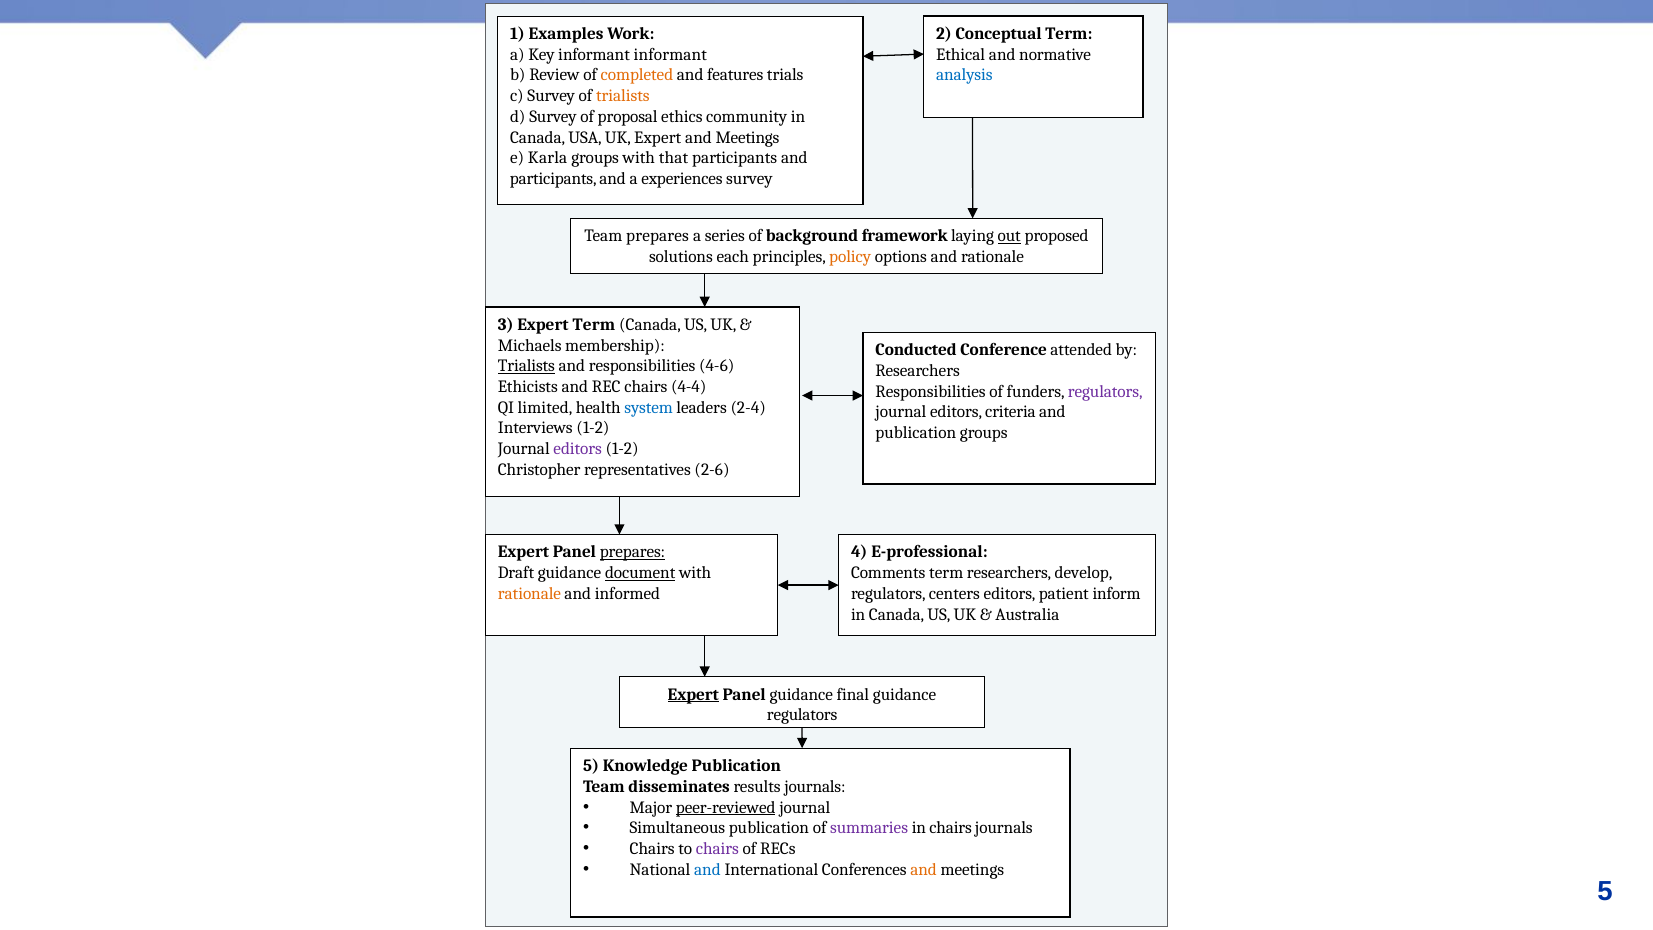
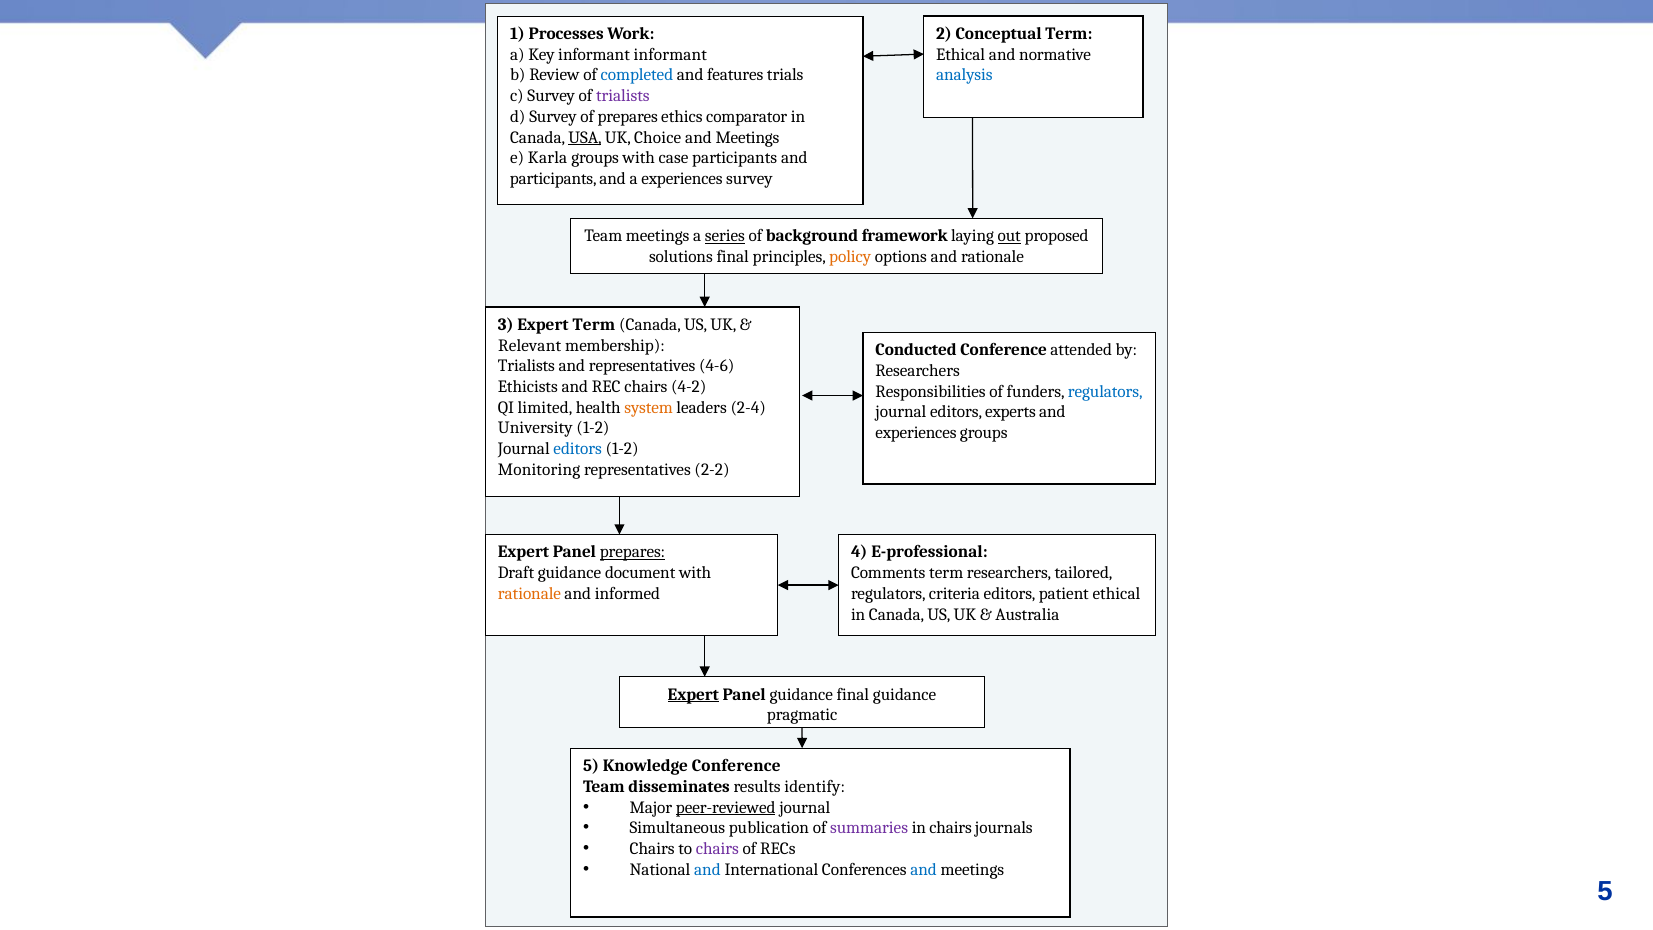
Examples: Examples -> Processes (566, 34)
completed colour: orange -> blue (637, 75)
trialists colour: orange -> purple (623, 96)
of proposal: proposal -> prepares (628, 117)
community: community -> comparator (747, 117)
USA underline: none -> present (585, 137)
UK Expert: Expert -> Choice (658, 137)
that: that -> case (674, 158)
Team prepares: prepares -> meetings (658, 236)
series underline: none -> present (725, 236)
solutions each: each -> final (733, 257)
Michaels: Michaels -> Relevant (530, 345)
Trialists underline: present -> none (526, 366)
and responsibilities: responsibilities -> representatives (642, 366)
4-4: 4-4 -> 4-2 (689, 387)
regulators colour: purple -> blue (1105, 391)
system colour: blue -> orange (649, 407)
criteria: criteria -> experts (1010, 412)
Interviews: Interviews -> University (535, 428)
publication: publication -> experiences (916, 433)
editors colour: purple -> blue (578, 449)
Christopher: Christopher -> Monitoring (539, 470)
2-6: 2-6 -> 2-2 (712, 470)
document underline: present -> none (640, 573)
develop: develop -> tailored (1083, 573)
centers: centers -> criteria (954, 593)
patient inform: inform -> ethical (1116, 593)
regulators: regulators -> pragmatic (802, 715)
Knowledge Publication: Publication -> Conference (736, 766)
results journals: journals -> identify (815, 786)
and colour: orange -> blue (924, 869)
